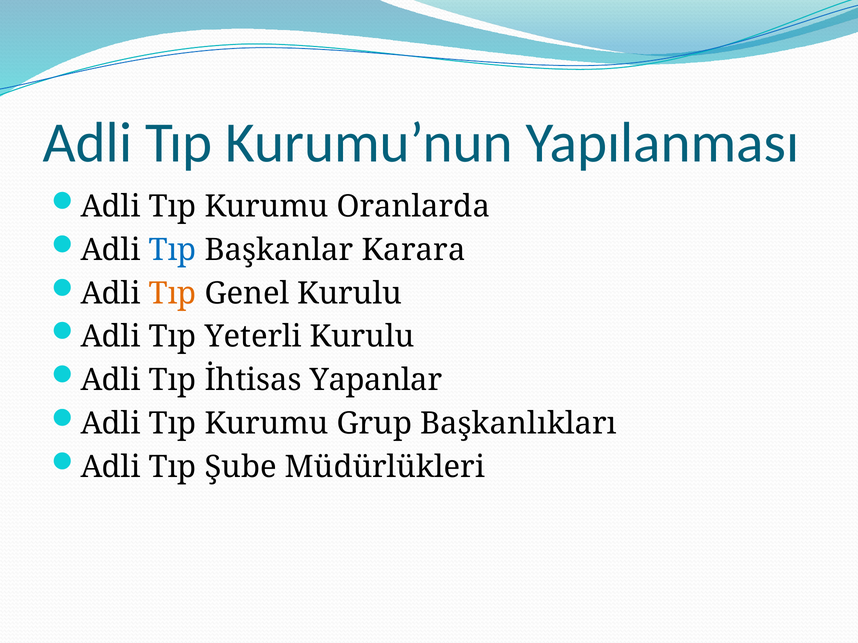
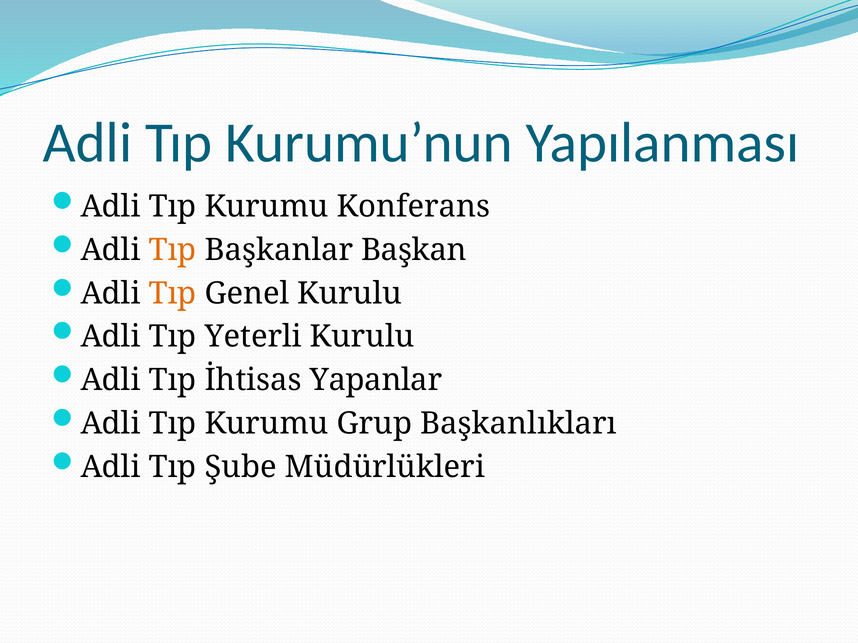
Oranlarda: Oranlarda -> Konferans (413, 207)
Tıp colour: blue -> orange (173, 250)
Karara: Karara -> Başkan (414, 250)
